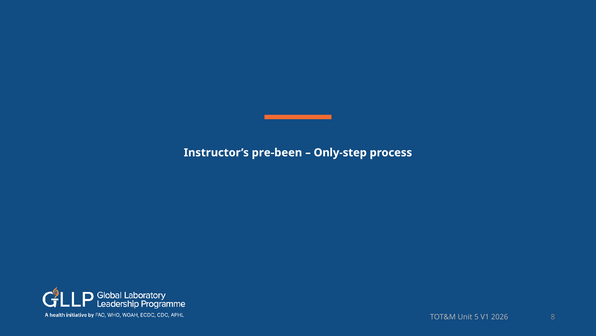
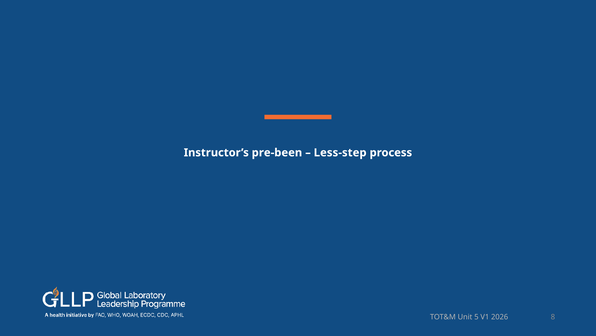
Only-step: Only-step -> Less-step (340, 152)
